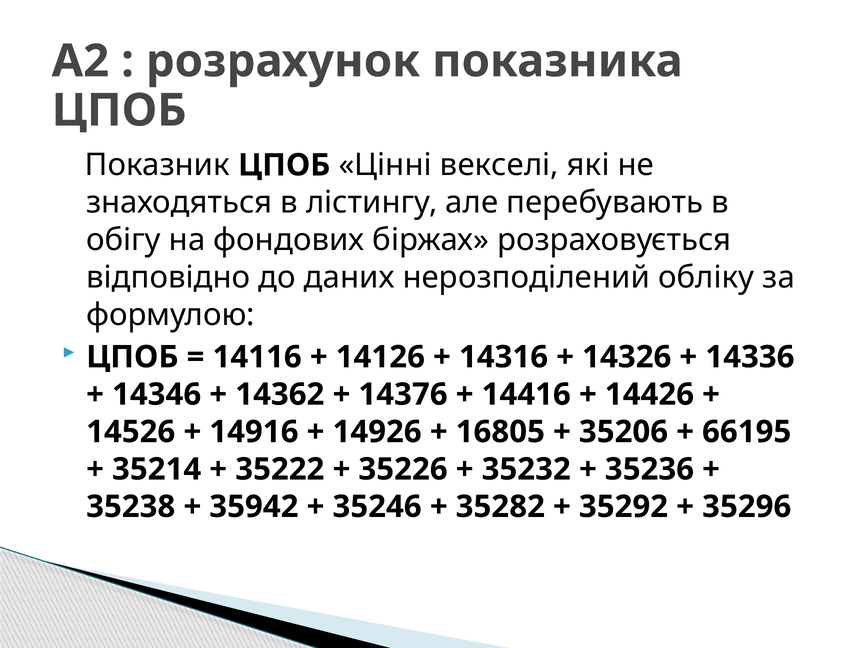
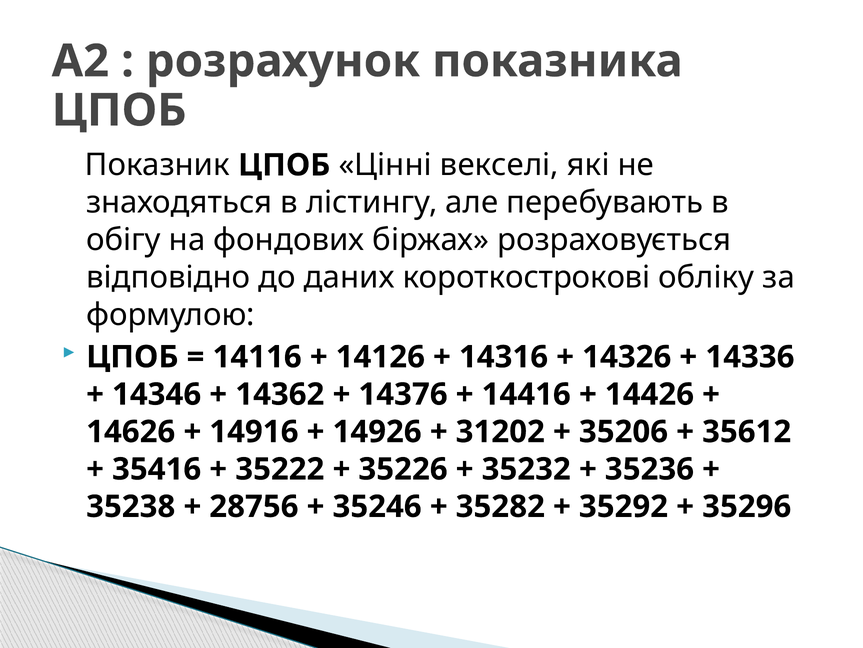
нерозподілений: нерозподілений -> короткострокові (526, 277)
14526: 14526 -> 14626 (131, 431)
16805: 16805 -> 31202 (500, 431)
66195: 66195 -> 35612 (747, 431)
35214: 35214 -> 35416 (157, 469)
35942: 35942 -> 28756 (254, 506)
